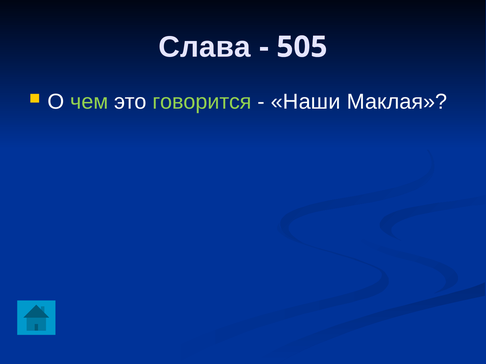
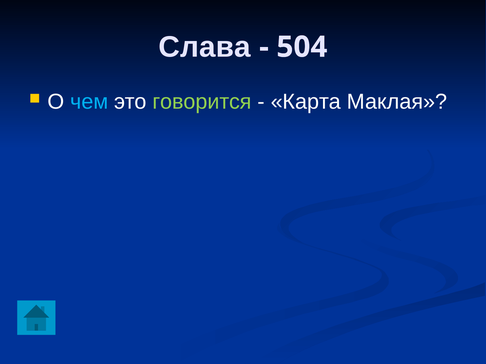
505: 505 -> 504 (302, 47)
чем colour: light green -> light blue (89, 102)
Наши: Наши -> Карта (306, 102)
